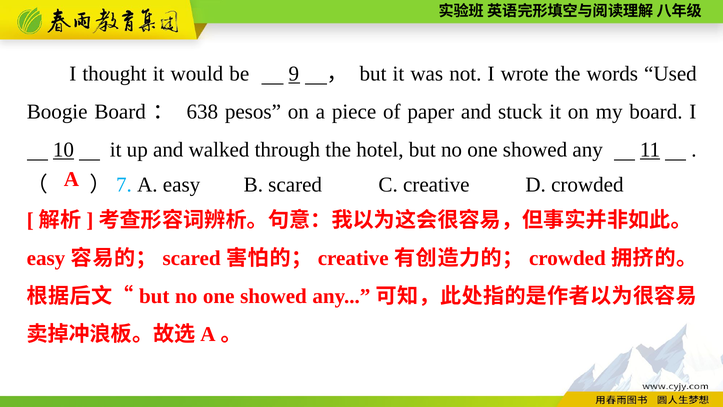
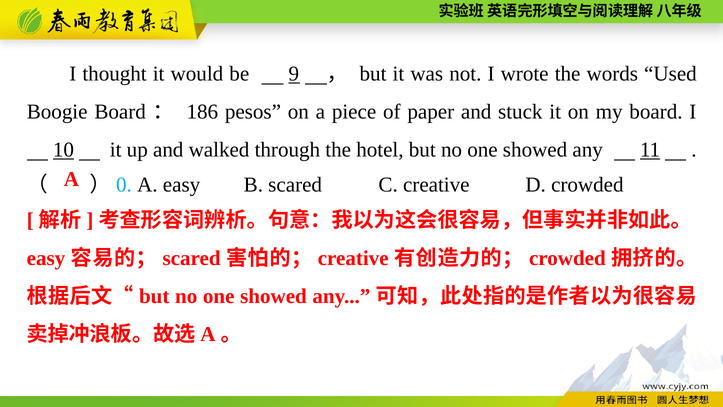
638: 638 -> 186 (202, 112)
7: 7 -> 0 (124, 185)
